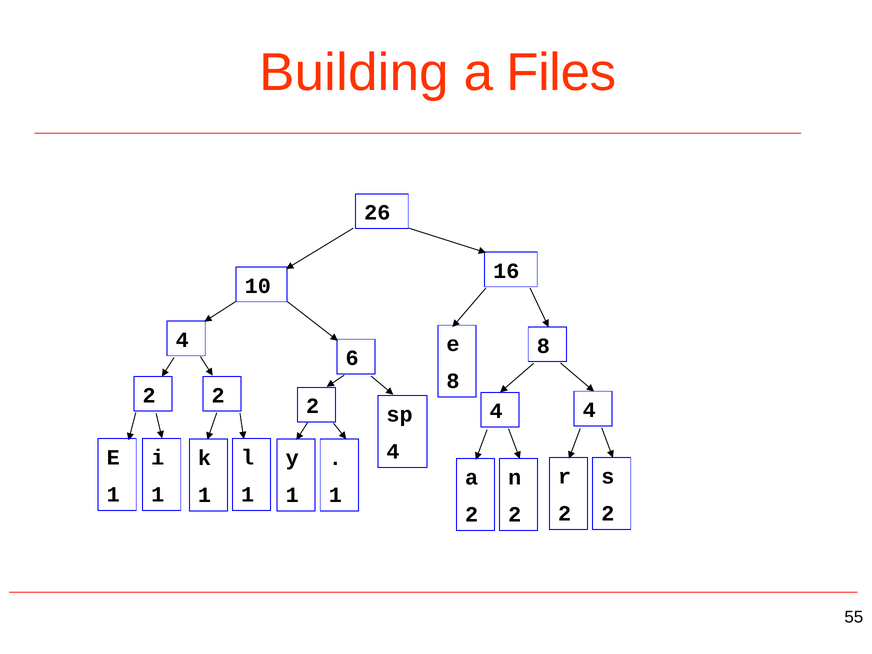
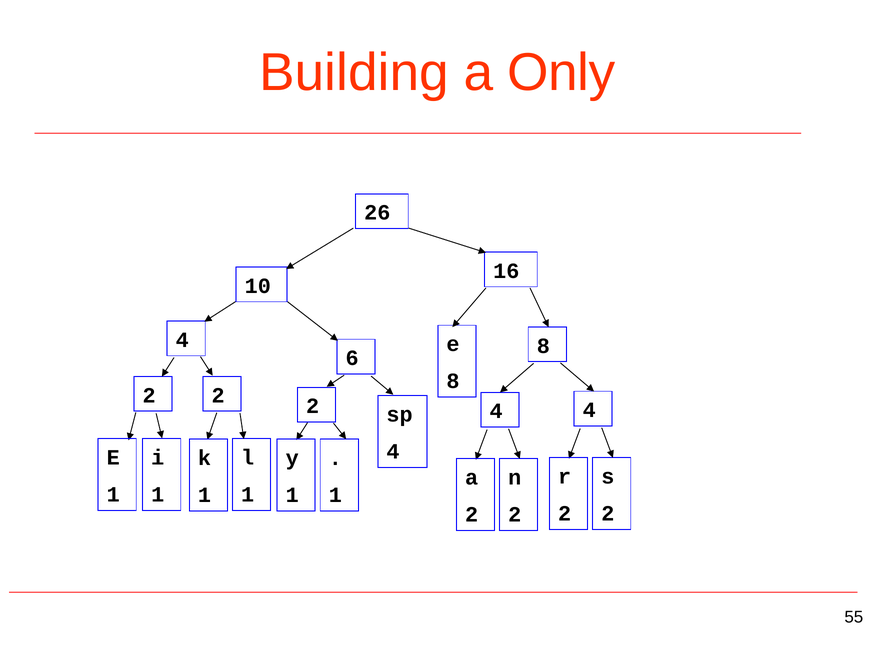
Files: Files -> Only (561, 73)
